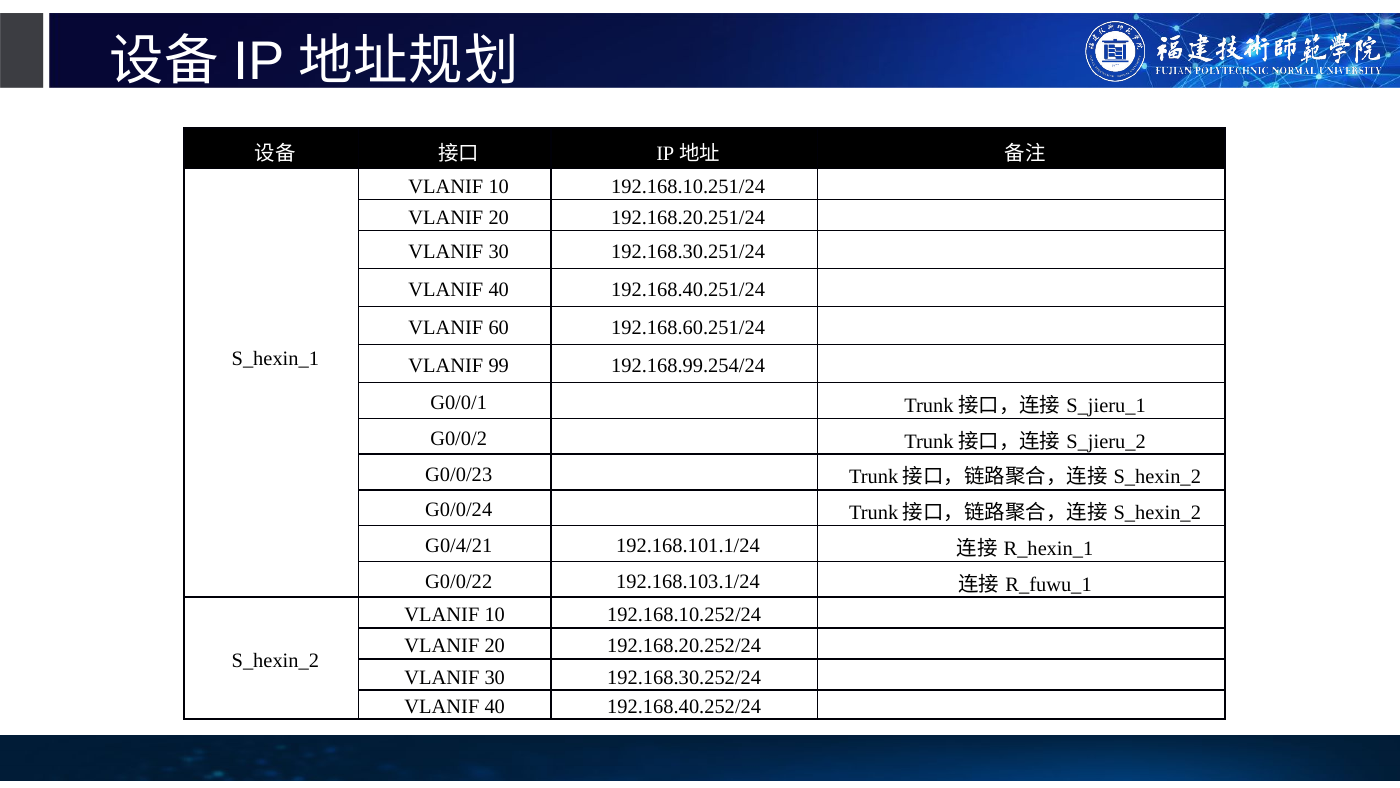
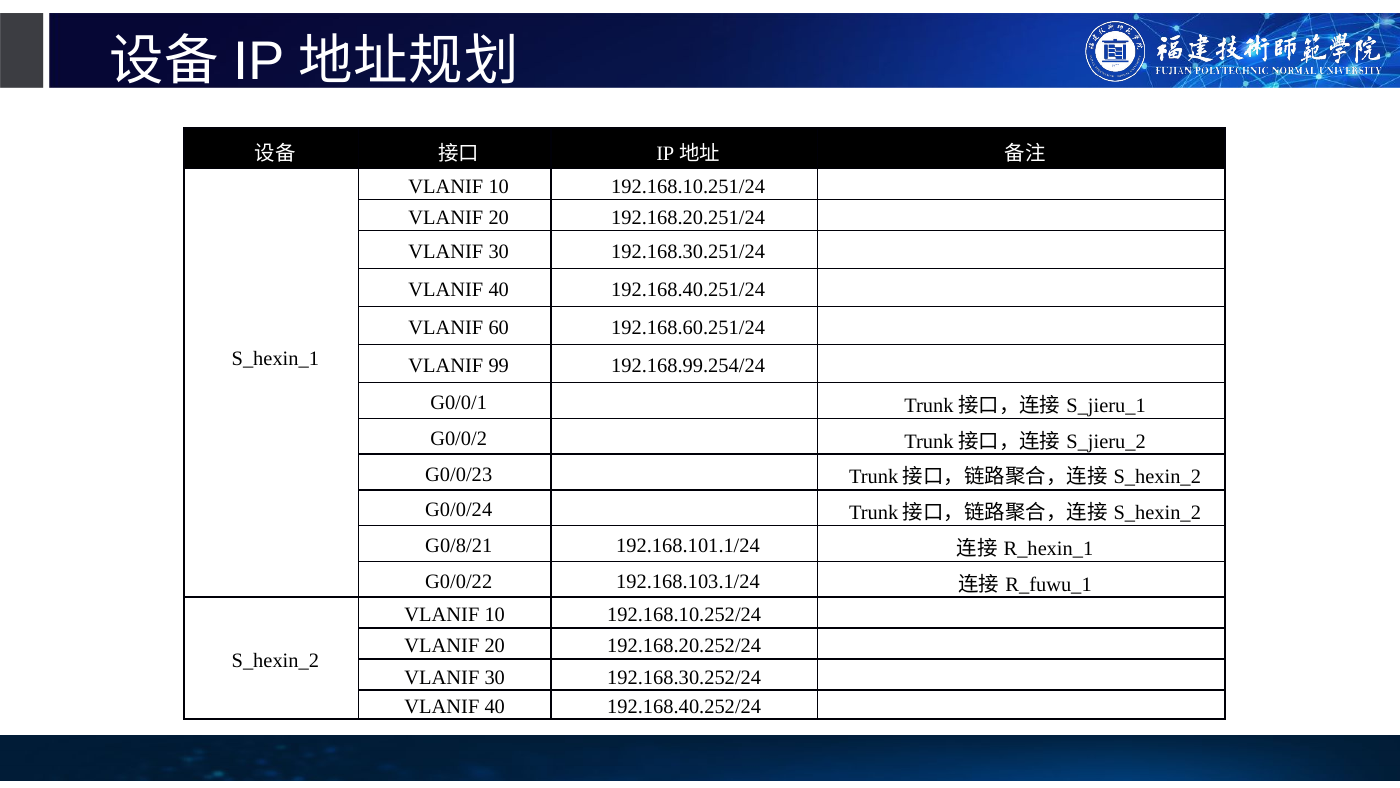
G0/4/21: G0/4/21 -> G0/8/21 (459, 546)
